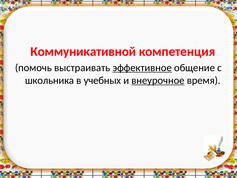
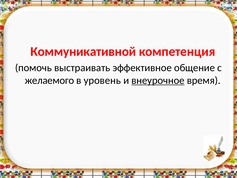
эффективное underline: present -> none (142, 68)
школьника: школьника -> желаемого (50, 80)
учебных: учебных -> уровень (102, 80)
